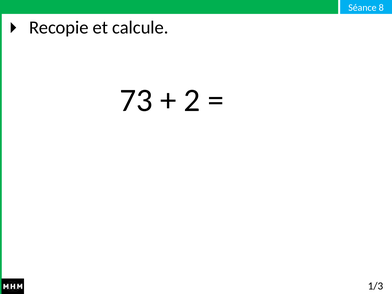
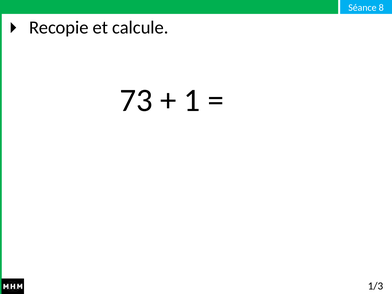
2: 2 -> 1 (192, 100)
